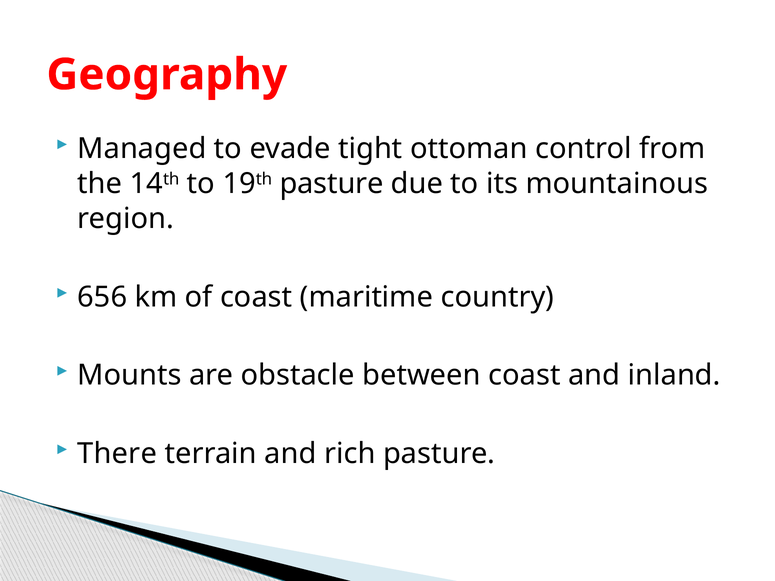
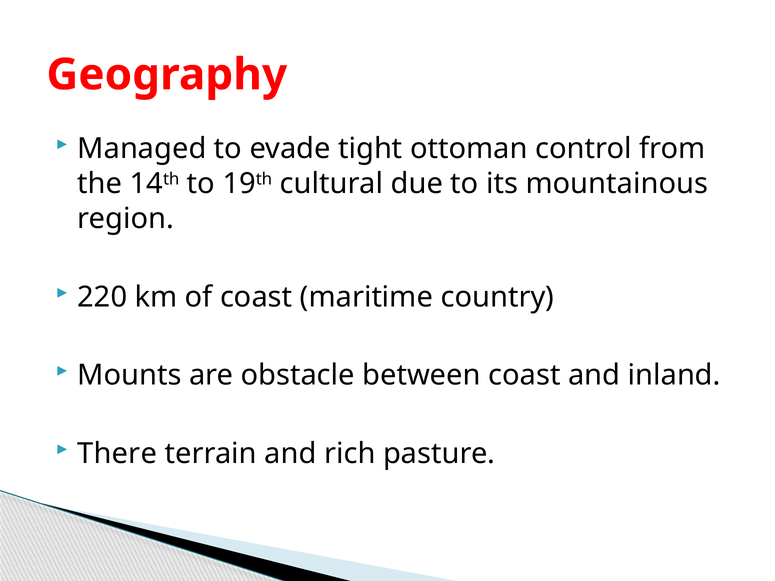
19th pasture: pasture -> cultural (331, 184)
656: 656 -> 220 (102, 297)
